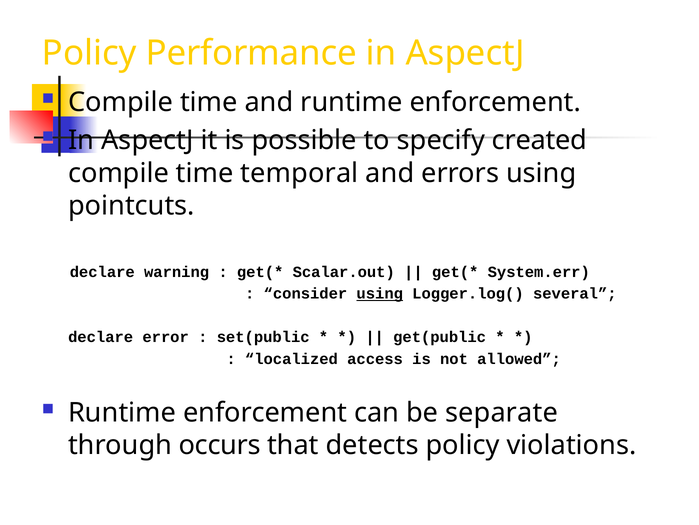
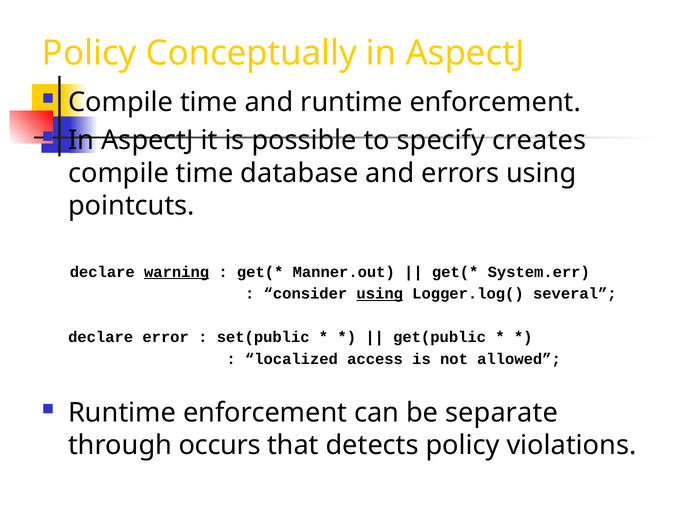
Performance: Performance -> Conceptually (251, 53)
created: created -> creates (539, 140)
temporal: temporal -> database (299, 173)
warning underline: none -> present (177, 272)
Scalar.out: Scalar.out -> Manner.out (344, 272)
